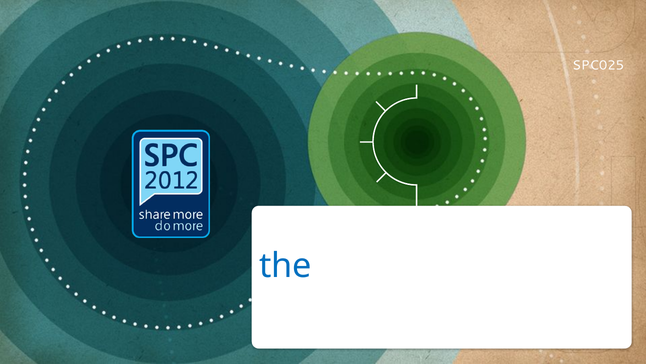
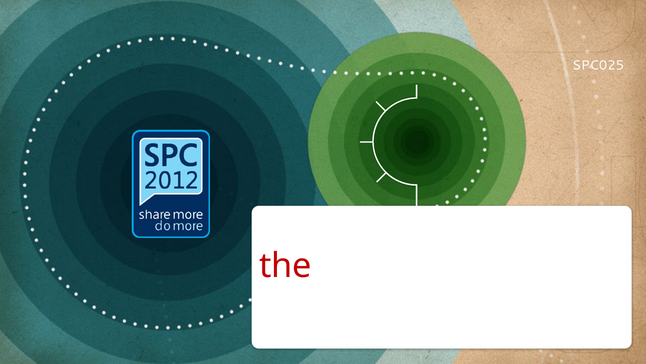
the colour: blue -> red (285, 266)
